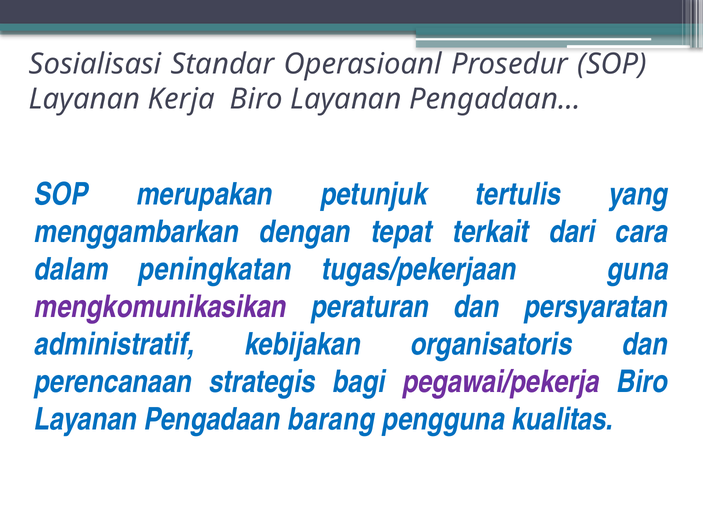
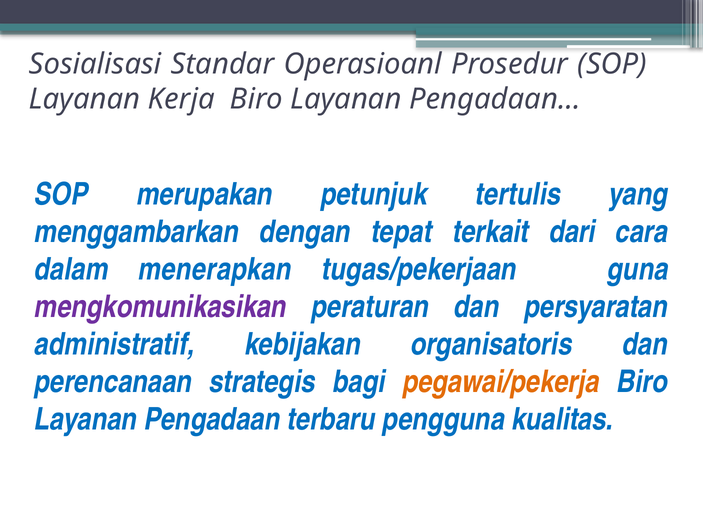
peningkatan: peningkatan -> menerapkan (215, 270)
pegawai/pekerja colour: purple -> orange (501, 382)
barang: barang -> terbaru (331, 420)
